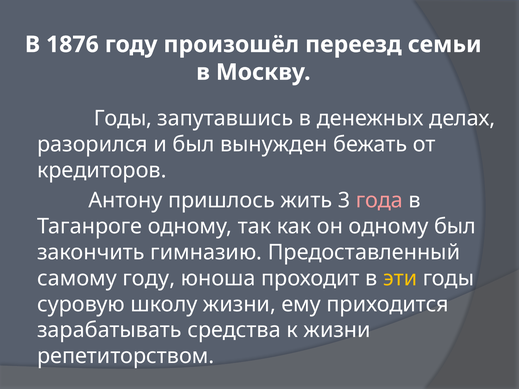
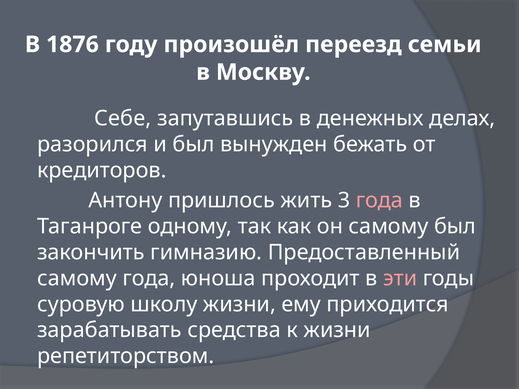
Годы: Годы -> Себе (123, 118)
он одному: одному -> самому (389, 227)
самому году: году -> года (149, 278)
эти colour: yellow -> pink (400, 278)
